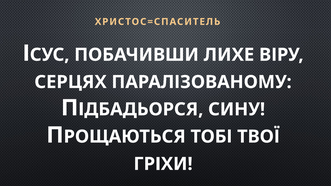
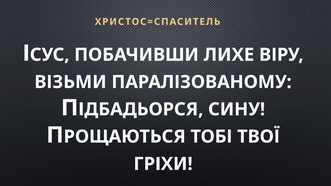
СЕРЦЯХ: СЕРЦЯХ -> ВІЗЬМИ (71, 82)
